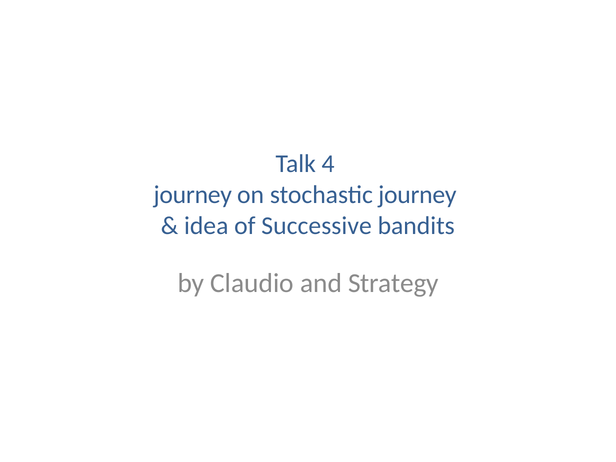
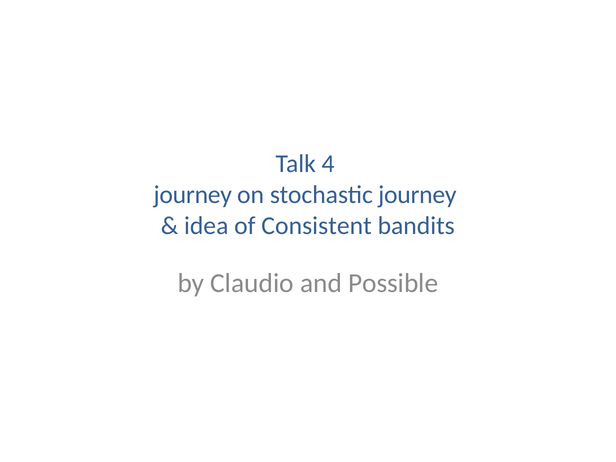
Successive: Successive -> Consistent (317, 226)
Strategy: Strategy -> Possible (393, 283)
